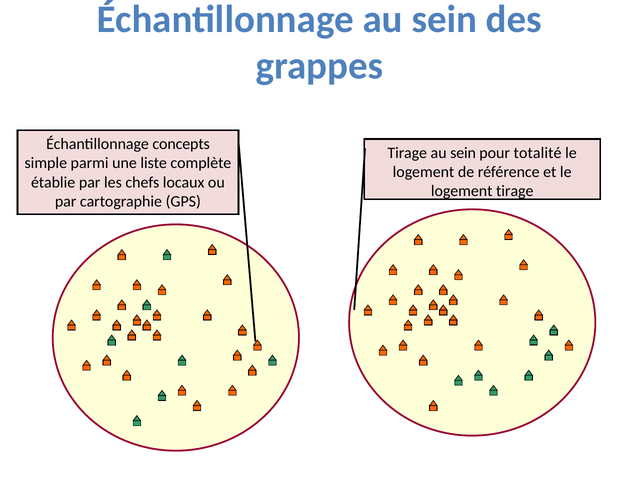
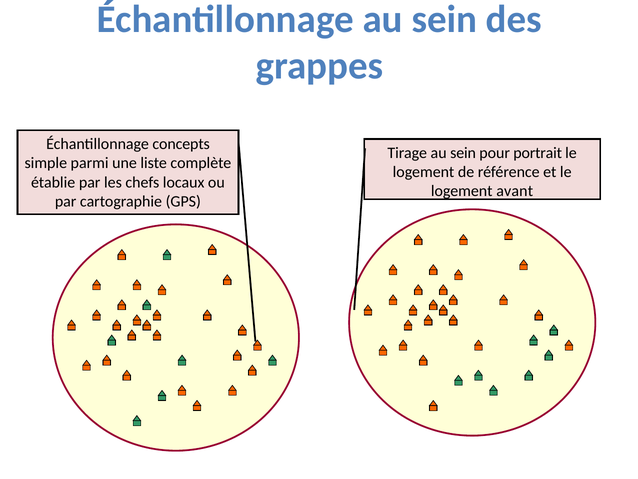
totalité: totalité -> portrait (538, 153)
logement tirage: tirage -> avant (515, 191)
